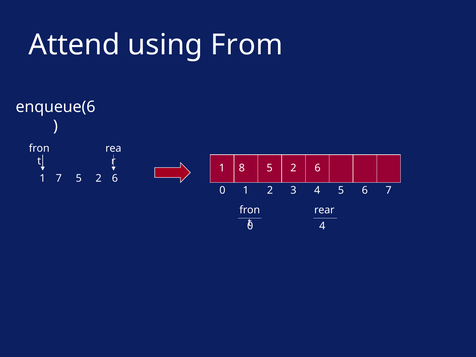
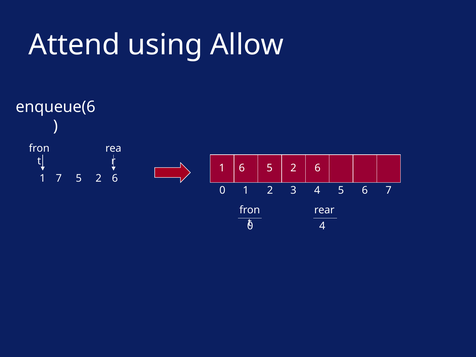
From: From -> Allow (247, 45)
1 8: 8 -> 6 (242, 168)
